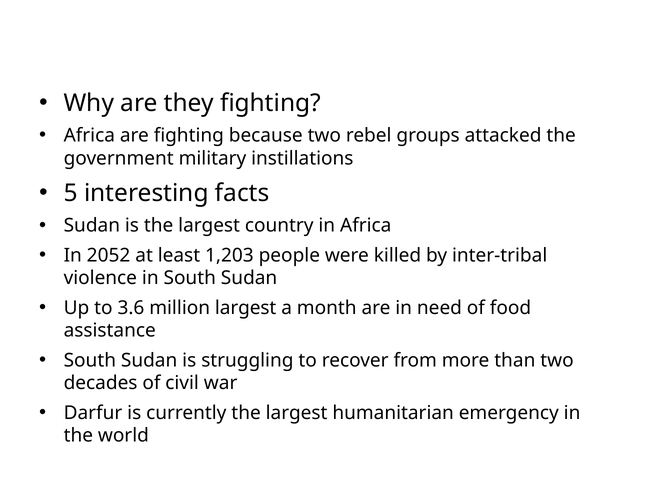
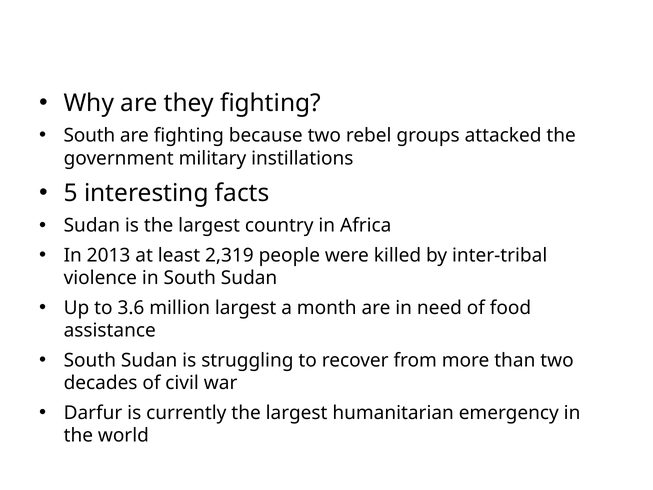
Africa: Africa -> South (89, 135)
2052: 2052 -> 2013 (109, 255)
1,203: 1,203 -> 2,319 (229, 255)
